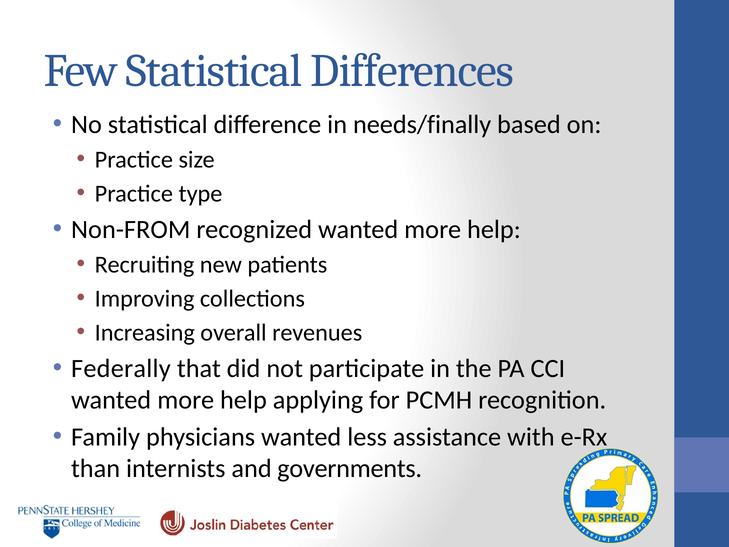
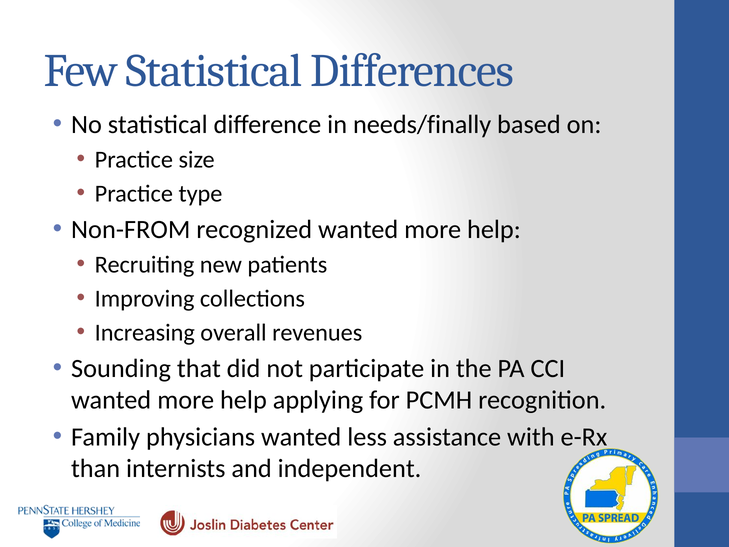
Federally: Federally -> Sounding (121, 368)
governments: governments -> independent (350, 468)
